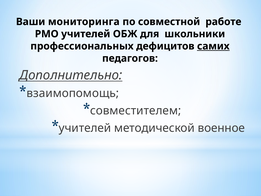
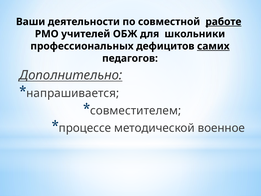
мониторинга: мониторинга -> деятельности (84, 22)
работе underline: none -> present (223, 22)
взаимопомощь: взаимопомощь -> напрашивается (73, 93)
учителей: учителей -> процессе (85, 128)
